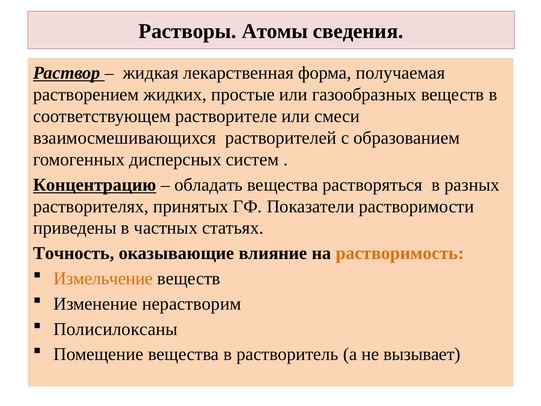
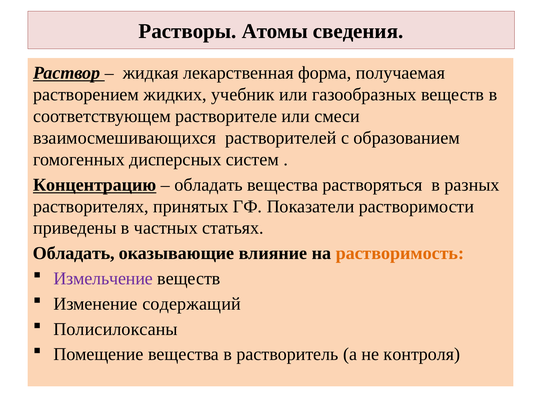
простые: простые -> учебник (243, 94)
Точность: Точность -> Обладать (74, 253)
Измельчение colour: orange -> purple (103, 278)
нерастворим: нерастворим -> содержащий (192, 304)
вызывает: вызывает -> контроля (422, 354)
